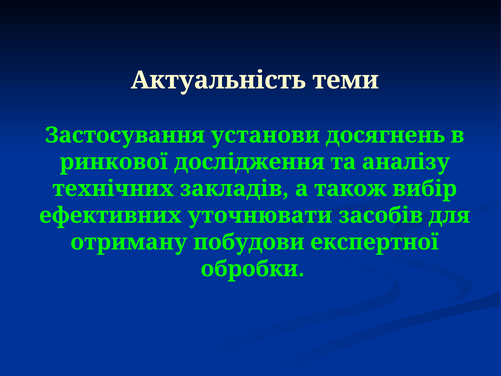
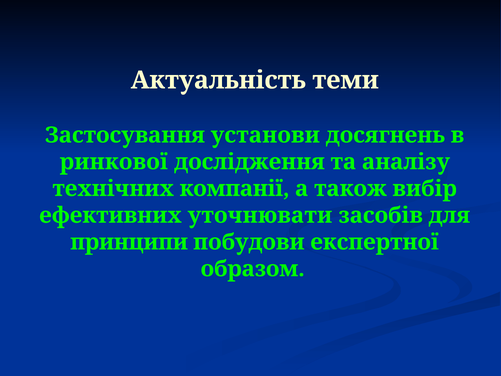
закладів: закладів -> компанії (235, 189)
отриману: отриману -> принципи (129, 242)
обробки: обробки -> образом (253, 269)
